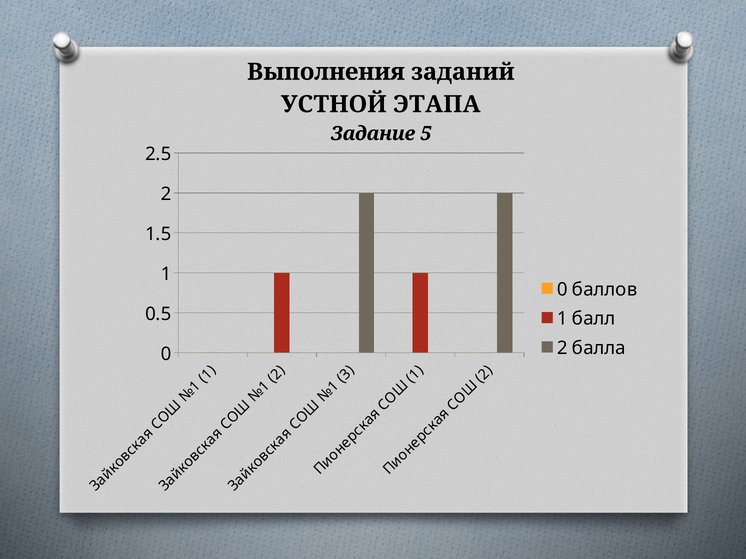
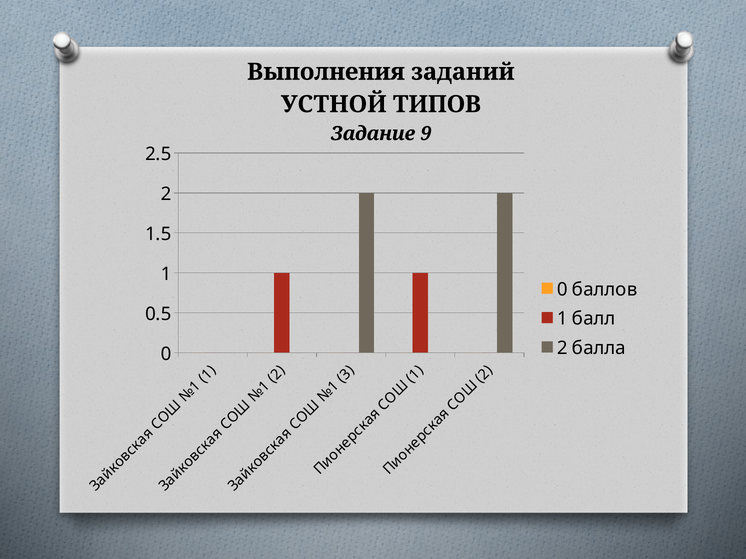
ЭТАПА: ЭТАПА -> ТИПОВ (437, 104)
5: 5 -> 9 (426, 134)
